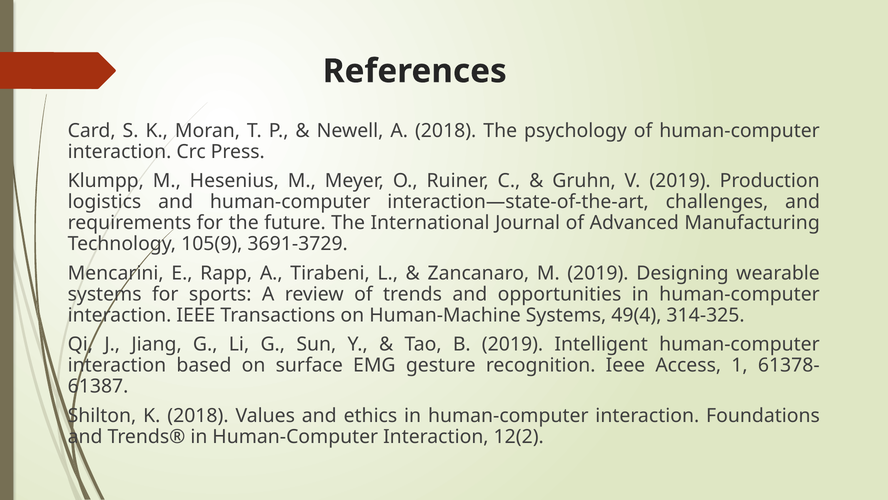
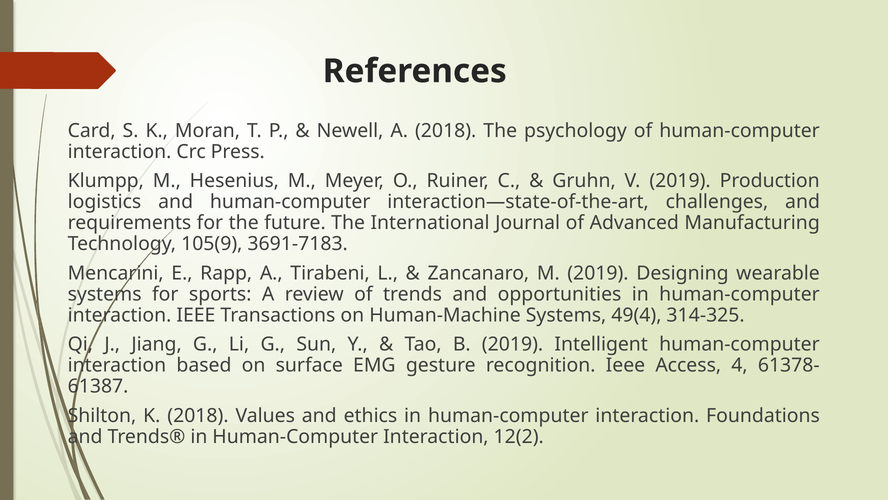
3691-3729: 3691-3729 -> 3691-7183 (298, 244)
1: 1 -> 4 (740, 365)
